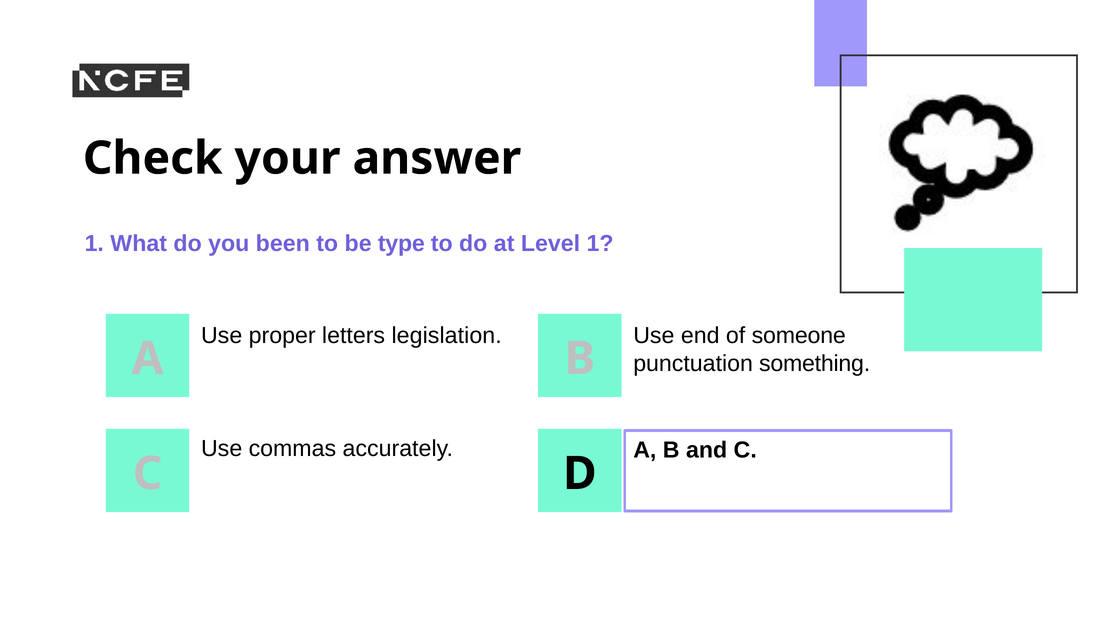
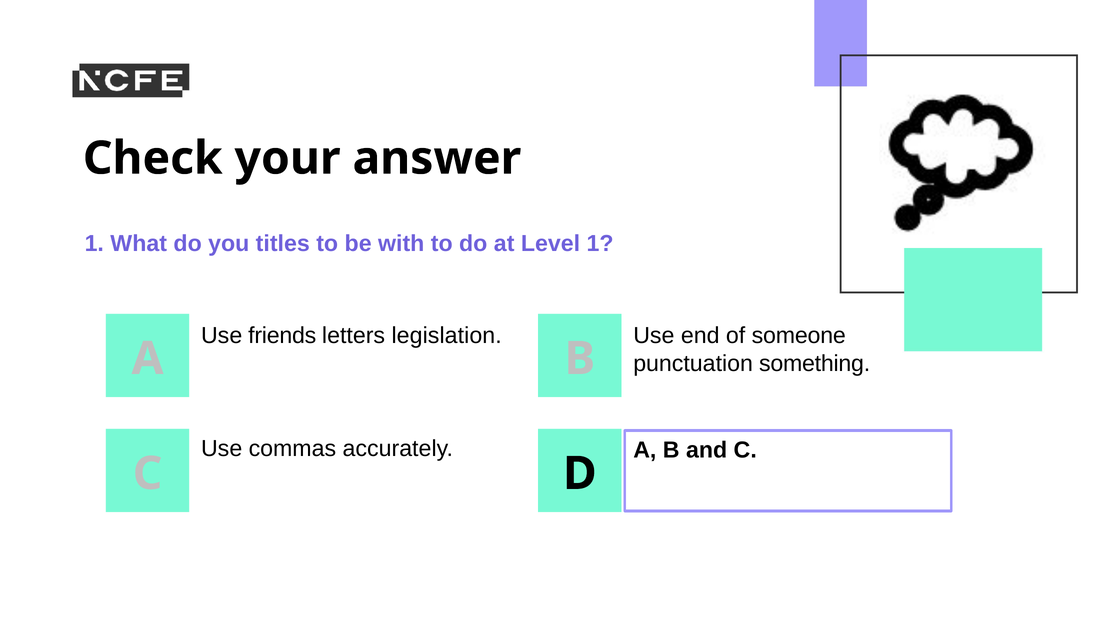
been: been -> titles (283, 244)
type: type -> with (401, 244)
proper: proper -> friends (282, 336)
